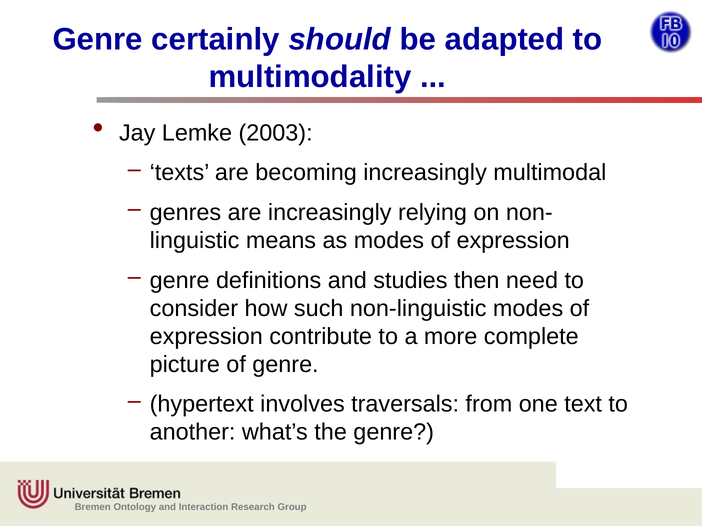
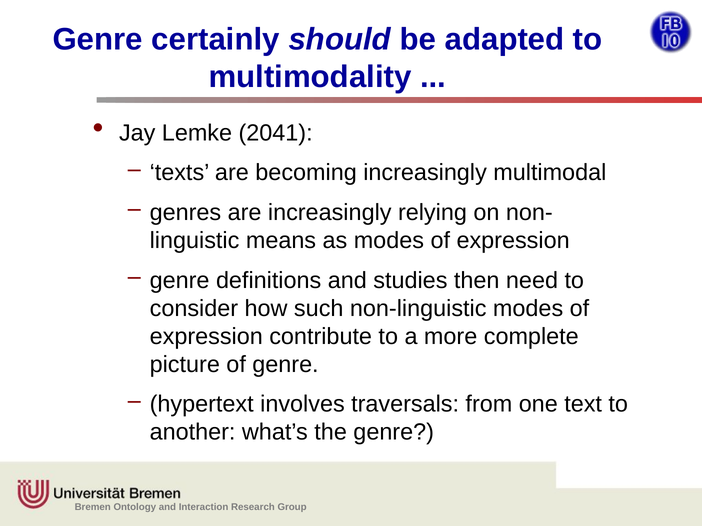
2003: 2003 -> 2041 (276, 133)
